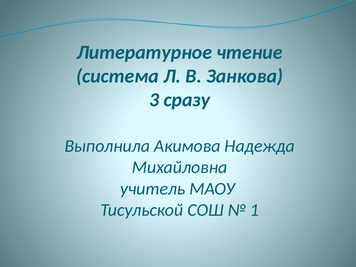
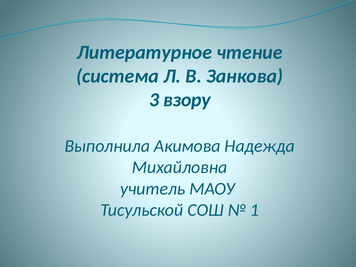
сразу: сразу -> взору (187, 100)
